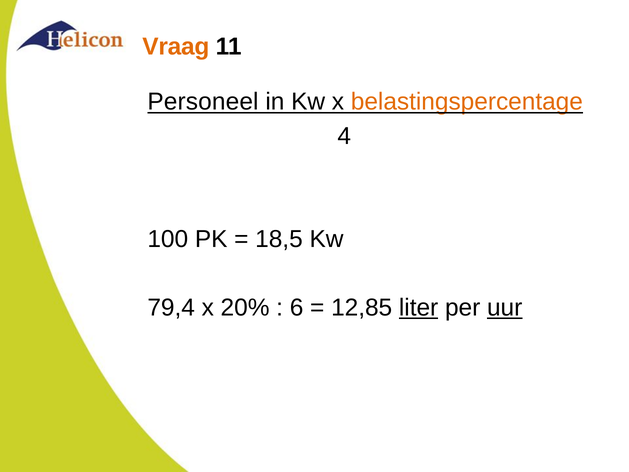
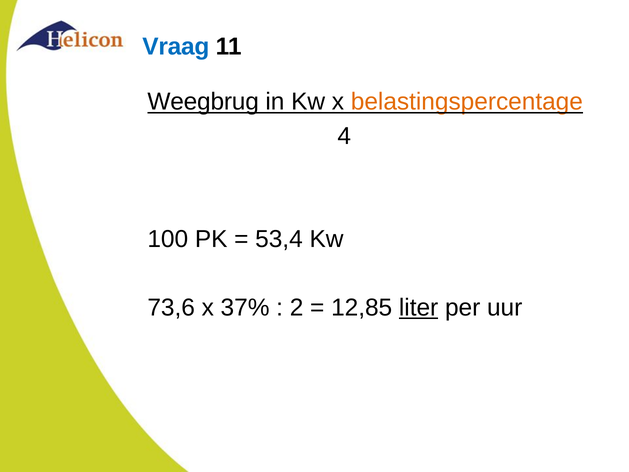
Vraag colour: orange -> blue (176, 47)
Personeel: Personeel -> Weegbrug (203, 102)
18,5: 18,5 -> 53,4 (279, 239)
79,4: 79,4 -> 73,6 (171, 307)
20%: 20% -> 37% (245, 307)
6: 6 -> 2 (297, 307)
uur underline: present -> none (505, 307)
